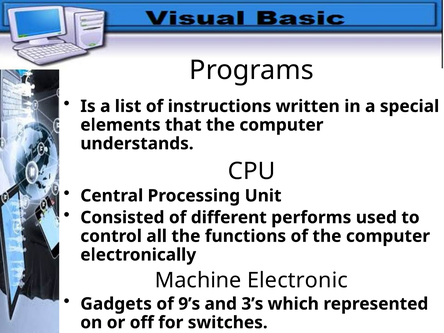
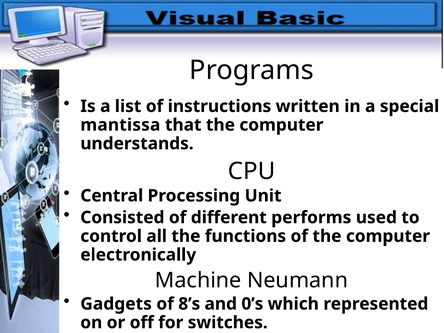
elements: elements -> mantissa (120, 125)
Electronic: Electronic -> Neumann (298, 280)
9’s: 9’s -> 8’s (189, 304)
3’s: 3’s -> 0’s (252, 304)
